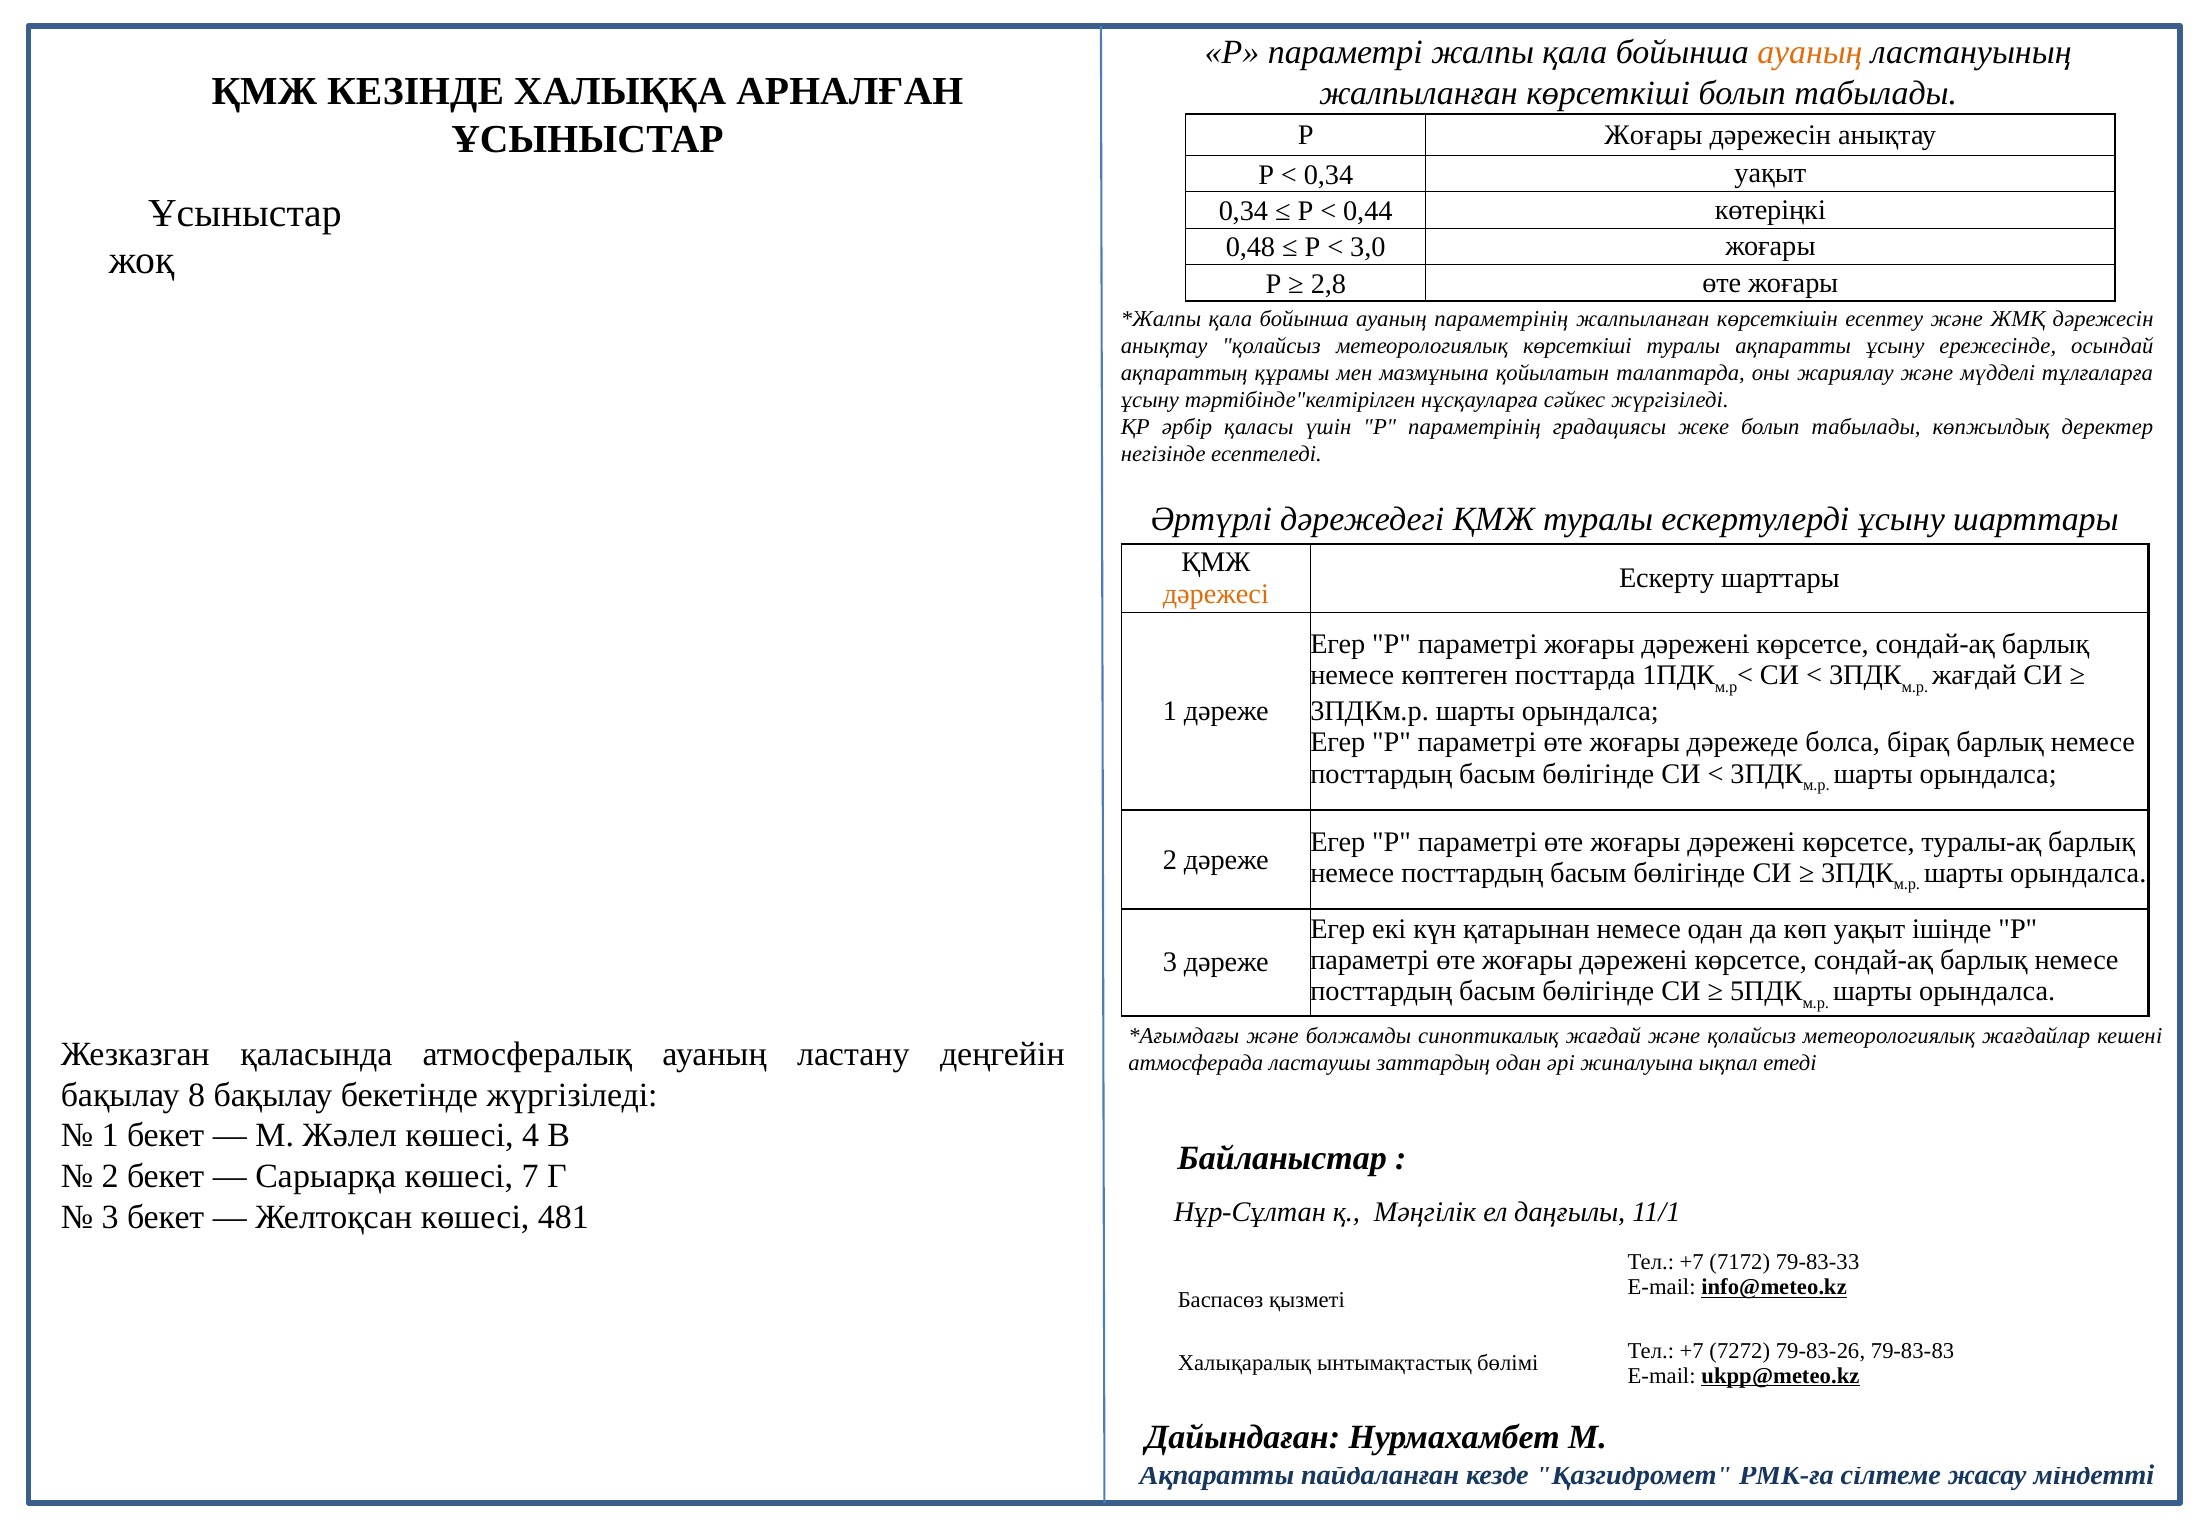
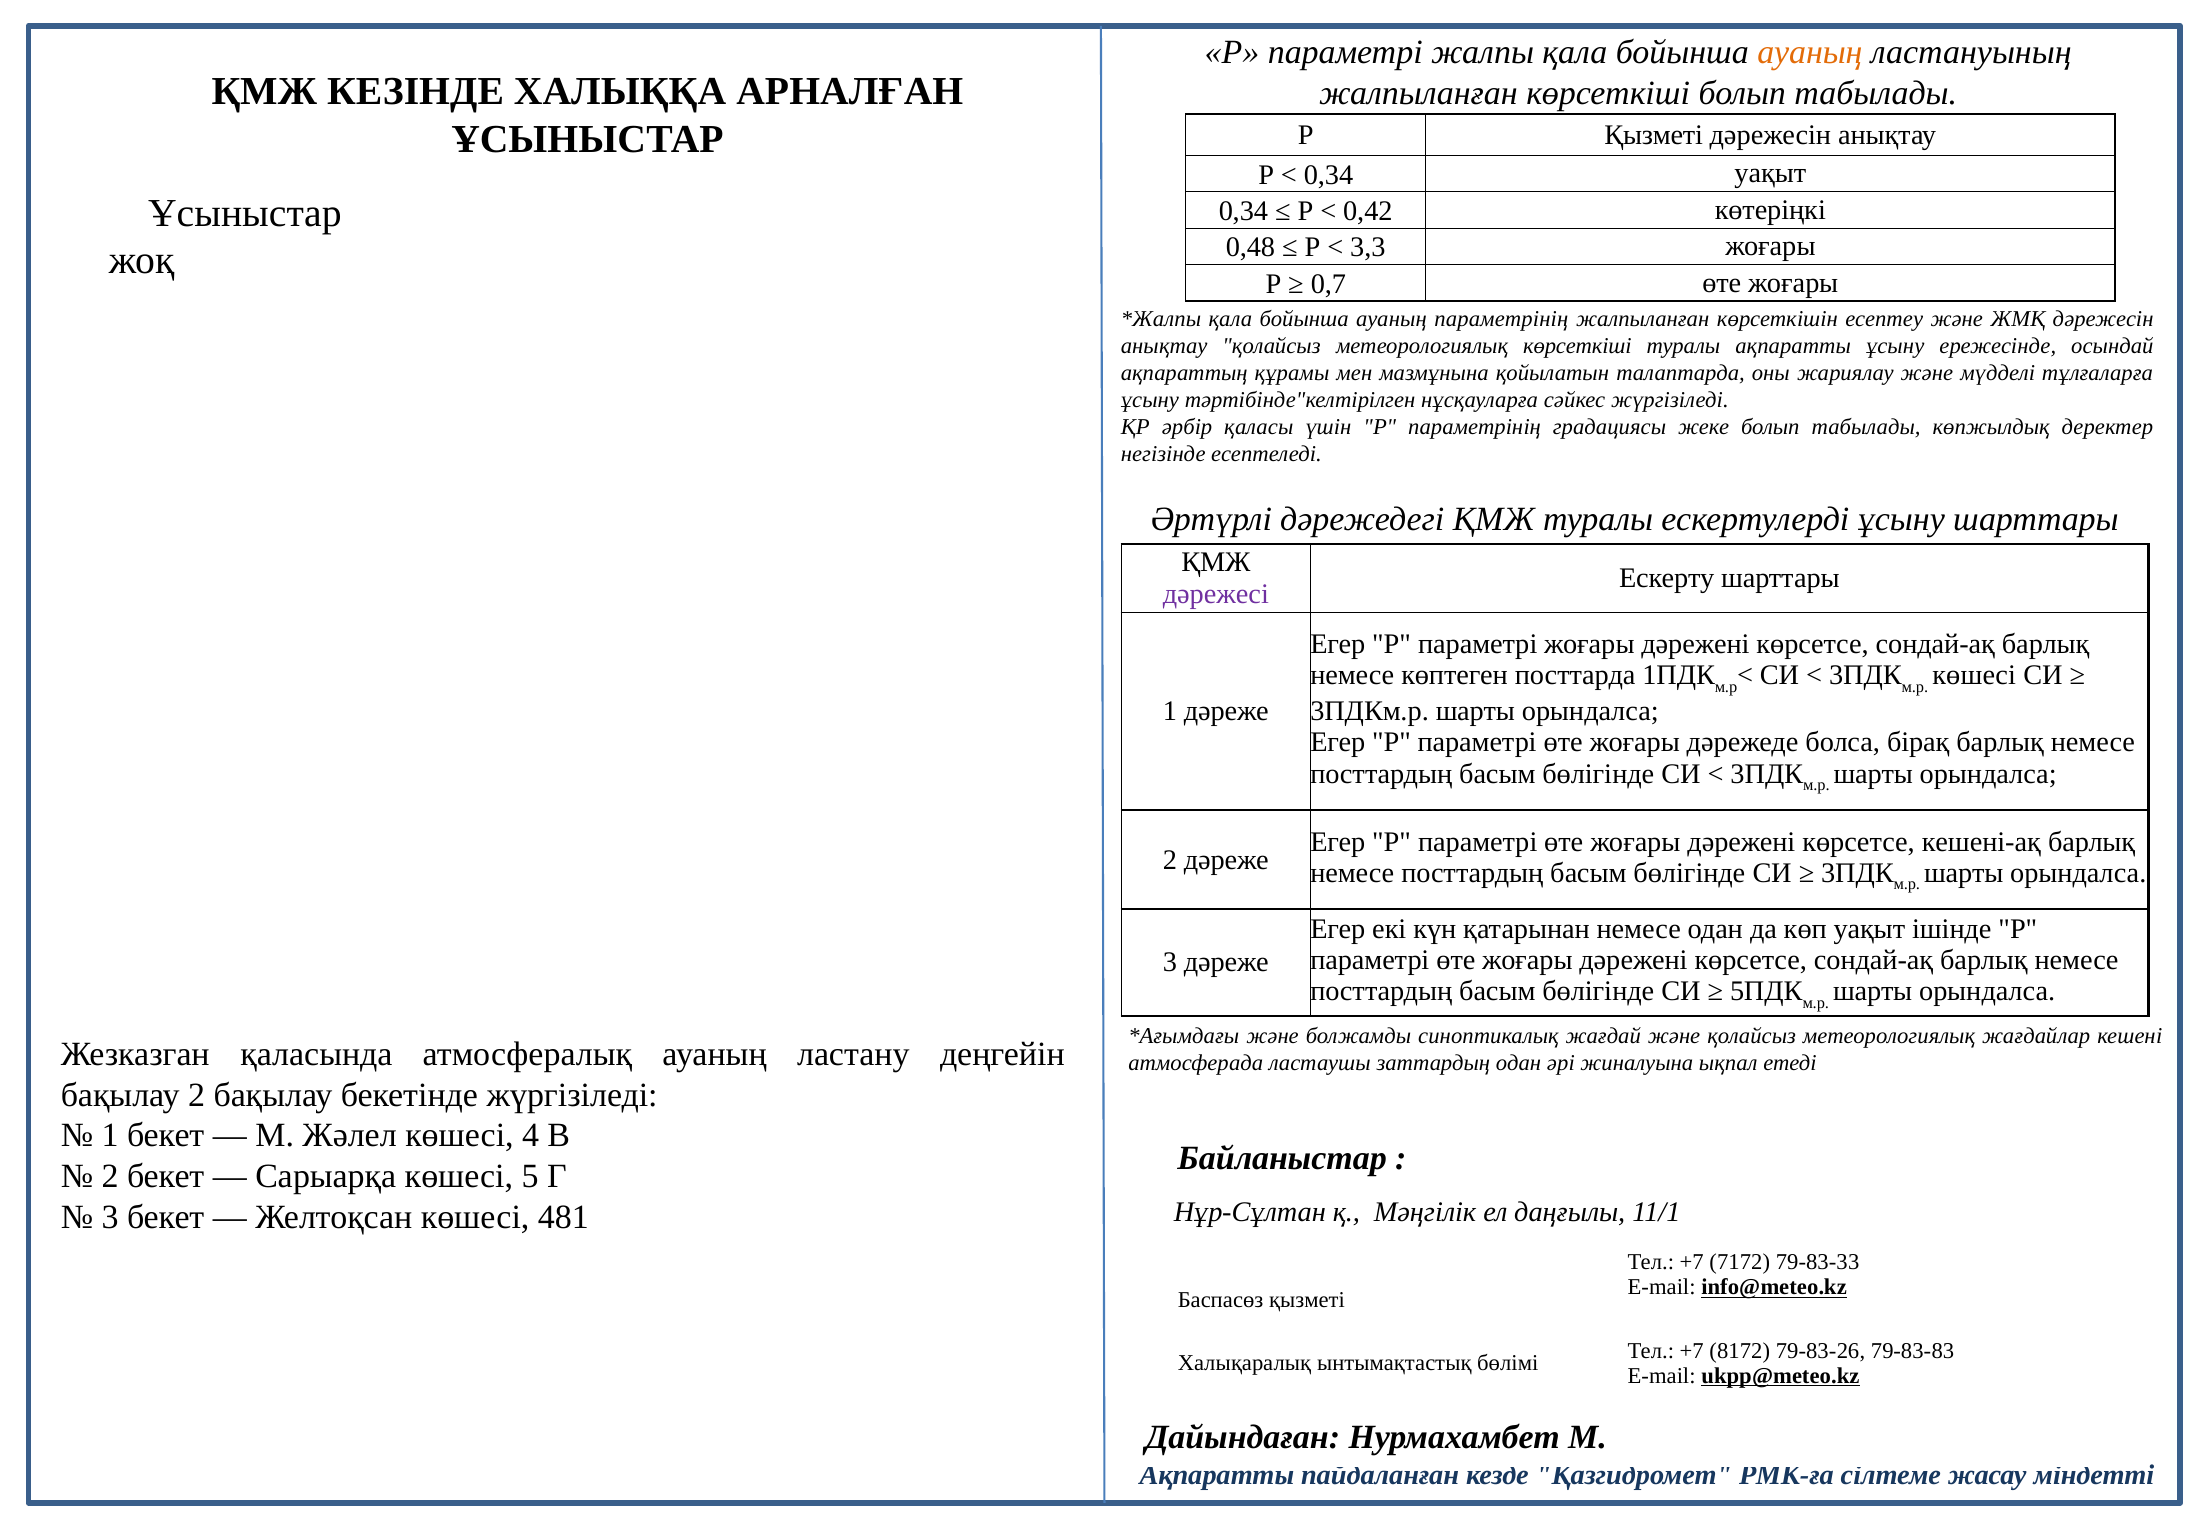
Р Жоғары: Жоғары -> Қызметі (1654, 135)
0,44: 0,44 -> 0,42 (1368, 211)
3,0: 3,0 -> 3,3 (1368, 248)
2,8: 2,8 -> 0,7 (1328, 284)
дәрежесі colour: orange -> purple (1216, 594)
жағдай: жағдай -> көшесі (1974, 676)
туралы-ақ: туралы-ақ -> кешені-ақ (1981, 842)
бақылау 8: 8 -> 2 (197, 1095)
7: 7 -> 5 (530, 1177)
7272: 7272 -> 8172 (1740, 1351)
